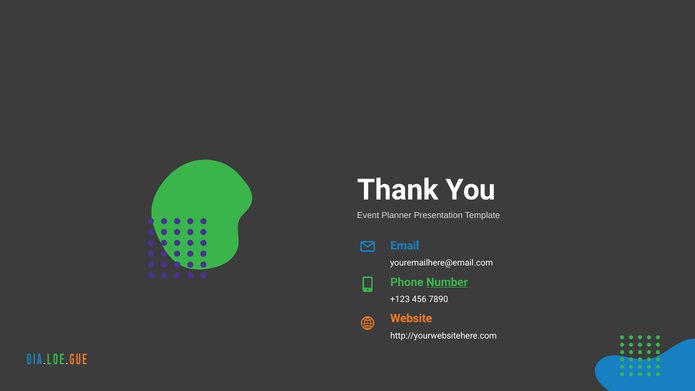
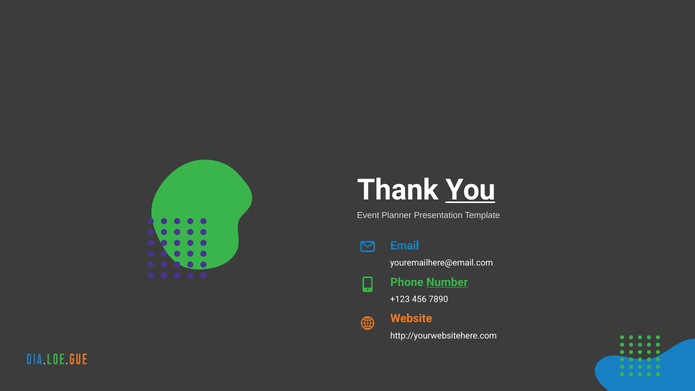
You underline: none -> present (470, 190)
